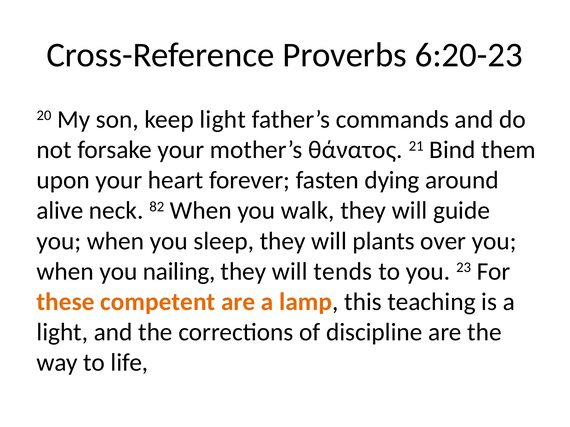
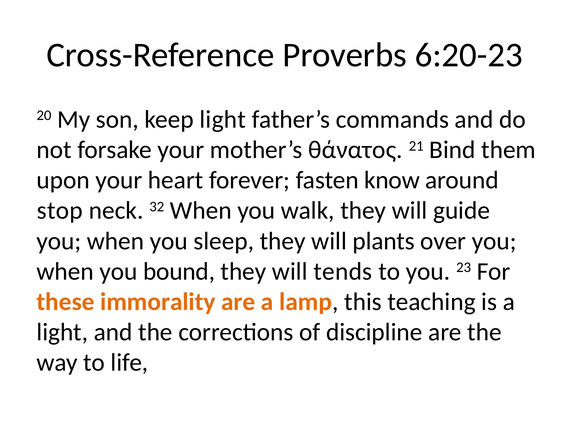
dying: dying -> know (392, 180)
alive: alive -> stop (60, 211)
82: 82 -> 32 (157, 207)
nailing: nailing -> bound (179, 272)
competent: competent -> immorality (158, 302)
